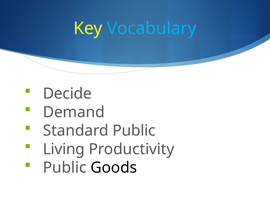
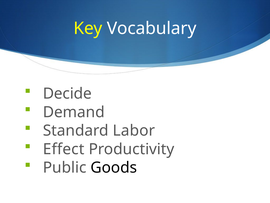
Vocabulary colour: light blue -> white (152, 28)
Standard Public: Public -> Labor (134, 130)
Living: Living -> Effect (64, 149)
